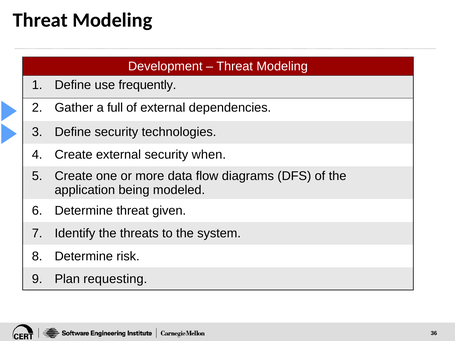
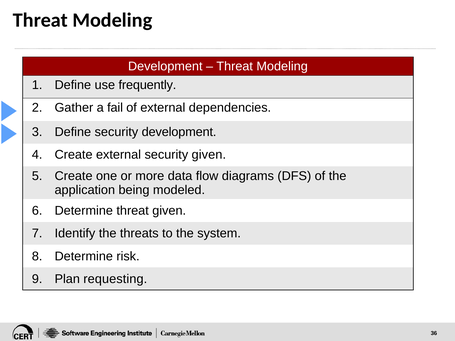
full: full -> fail (115, 108)
security technologies: technologies -> development (179, 132)
security when: when -> given (209, 155)
